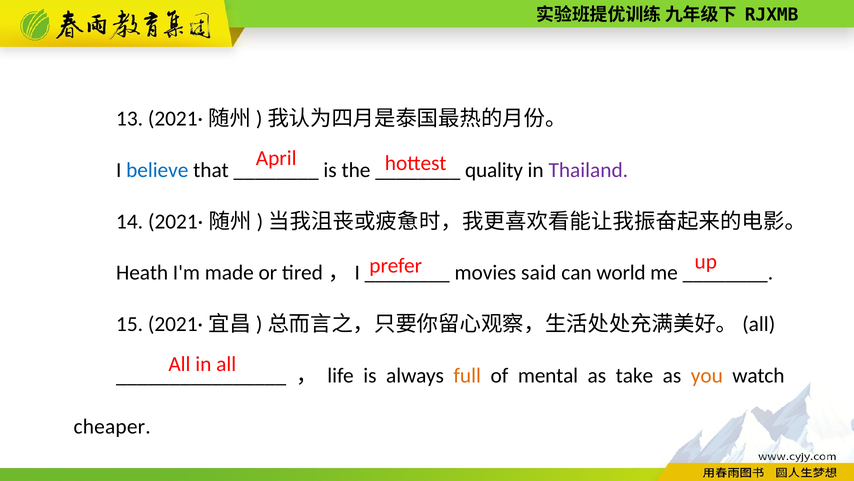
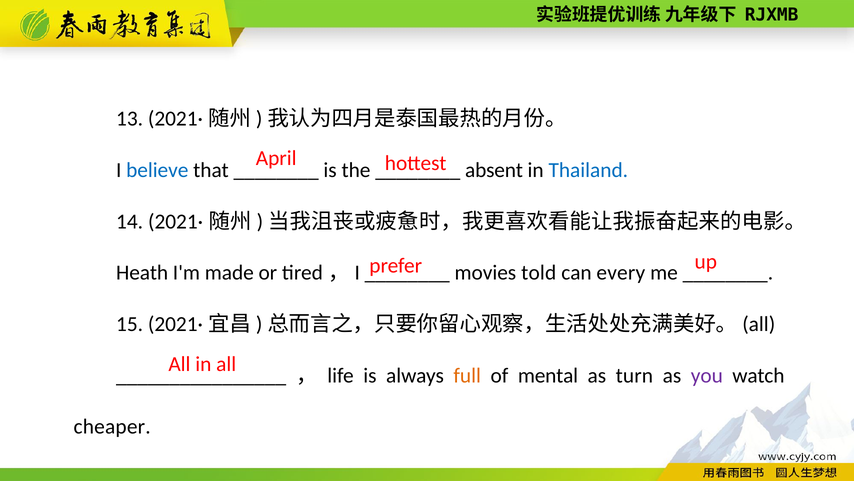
quality: quality -> absent (494, 170)
Thailand colour: purple -> blue (588, 170)
said: said -> told (539, 272)
world: world -> every (621, 272)
take: take -> turn (634, 375)
you colour: orange -> purple (707, 375)
